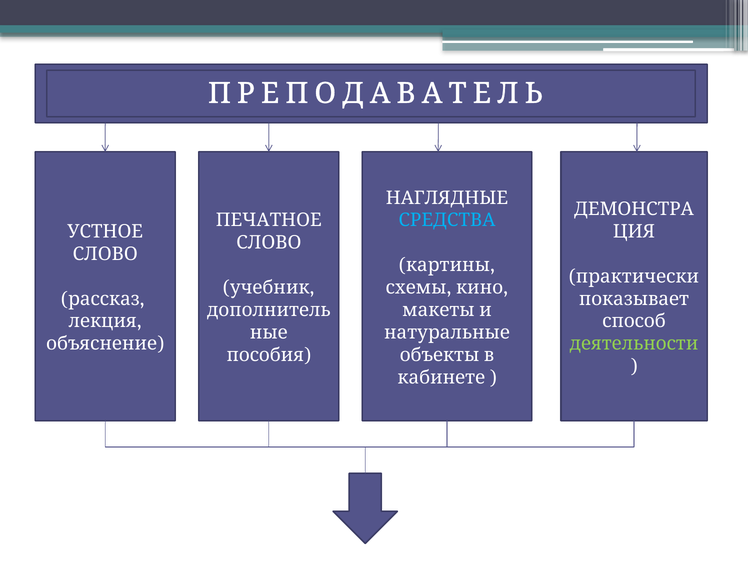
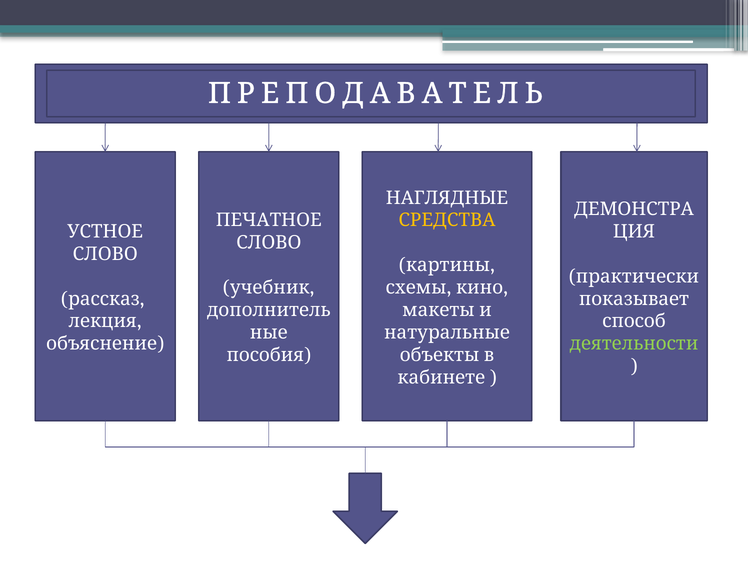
СРЕДСТВА colour: light blue -> yellow (447, 220)
